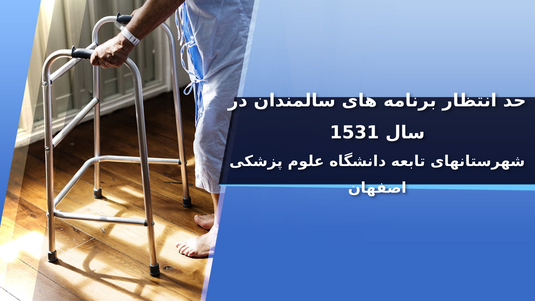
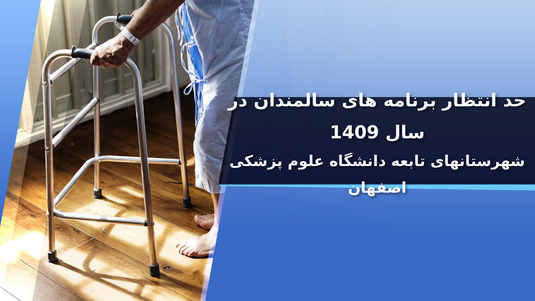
1531: 1531 -> 1409 (354, 133)
